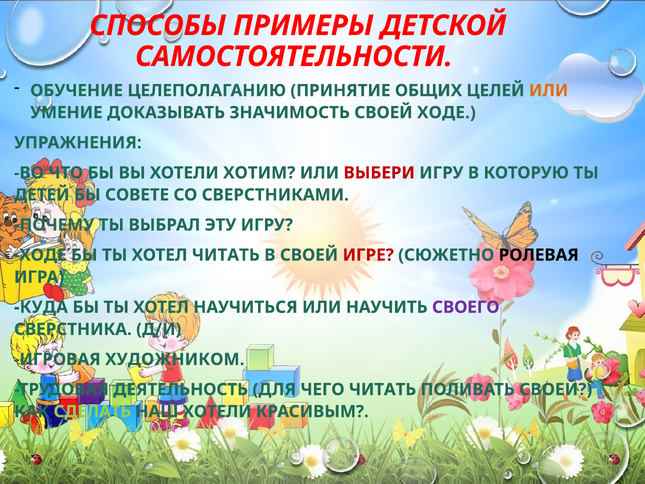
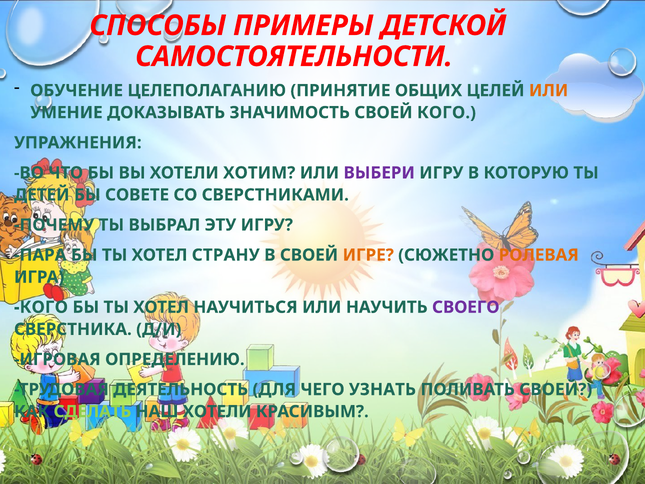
СВОЕЙ ХОДЕ: ХОДЕ -> КОГО (446, 113)
ВЫБЕРИ colour: red -> purple (379, 173)
ХОДЕ: ХОДЕ -> ПАРА (40, 255)
ХОТЕЛ ЧИТАТЬ: ЧИТАТЬ -> СТРАНУ (226, 255)
ИГРЕ colour: red -> orange (368, 255)
РОЛЕВАЯ colour: black -> orange (539, 255)
КУДА: КУДА -> КОГО (41, 307)
ХУДОЖНИКОМ: ХУДОЖНИКОМ -> ОПРЕДЕЛЕНИЮ (175, 359)
ЧЕГО ЧИТАТЬ: ЧИТАТЬ -> УЗНАТЬ (382, 389)
